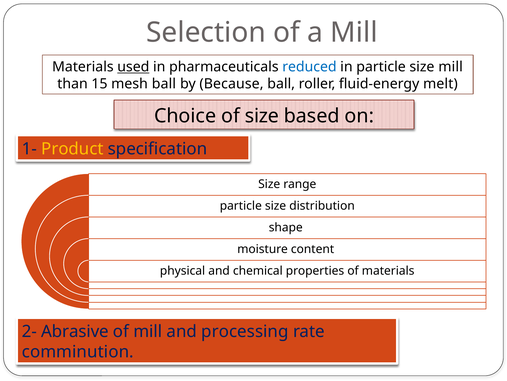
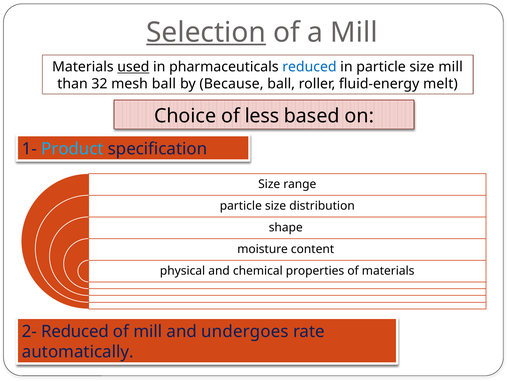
Selection underline: none -> present (206, 32)
15: 15 -> 32 (99, 84)
of size: size -> less (262, 116)
Product colour: yellow -> light blue (72, 149)
2- Abrasive: Abrasive -> Reduced (75, 331)
processing: processing -> undergoes (245, 331)
comminution: comminution -> automatically (78, 351)
